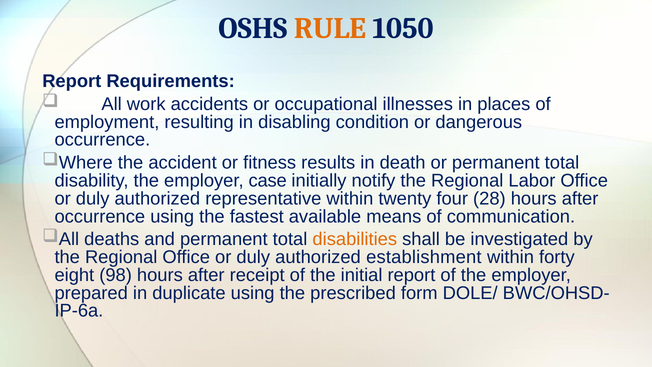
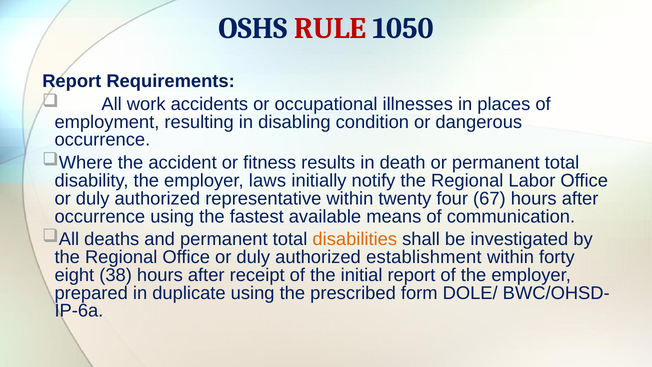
RULE colour: orange -> red (330, 28)
case: case -> laws (267, 181)
28: 28 -> 67 (489, 198)
98: 98 -> 38 (116, 275)
